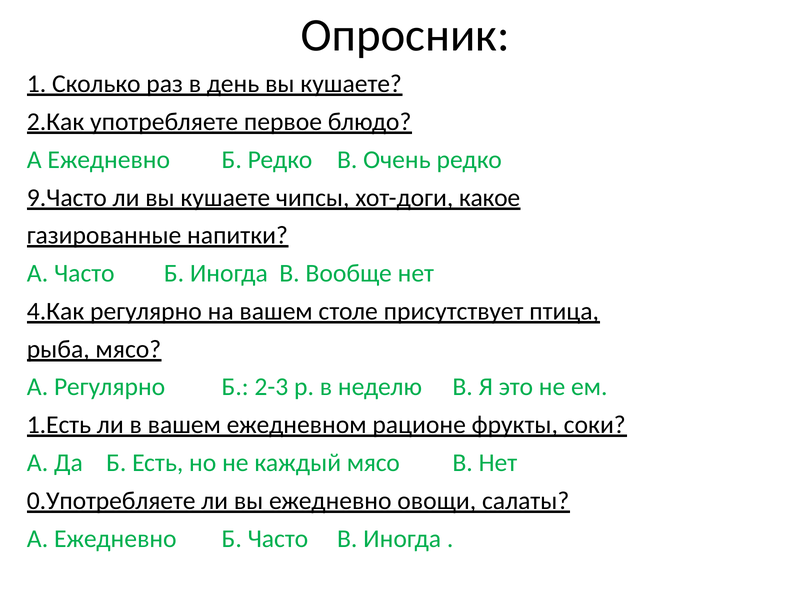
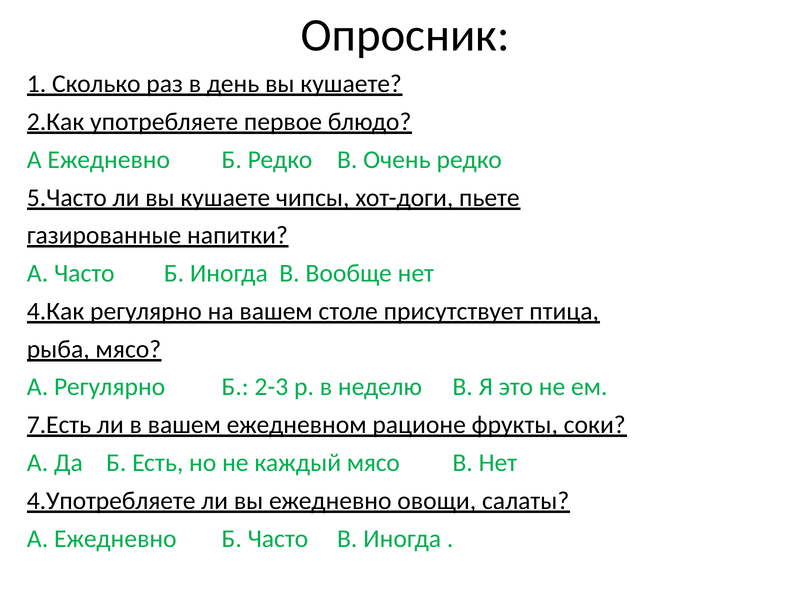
9.Часто: 9.Часто -> 5.Часто (67, 198)
какое: какое -> пьете (489, 198)
1.Есть: 1.Есть -> 7.Есть (59, 425)
0.Употребляете: 0.Употребляете -> 4.Употребляете (111, 501)
